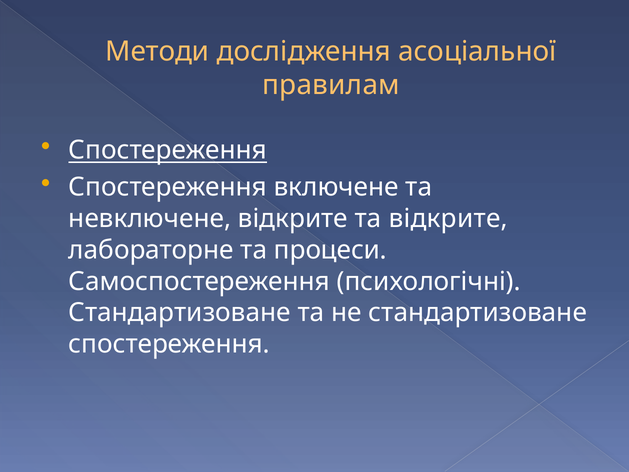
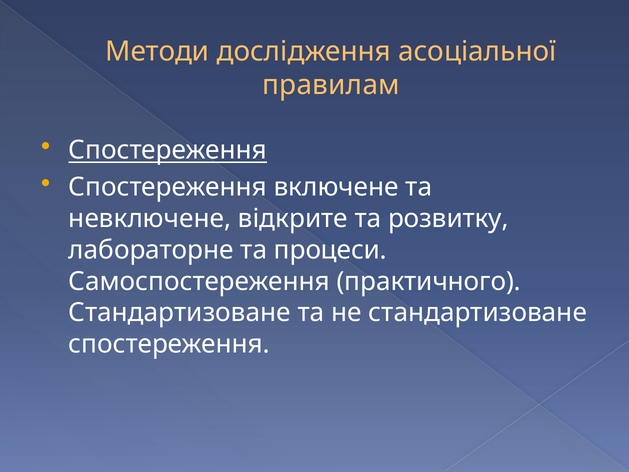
та відкрите: відкрите -> розвитку (448, 218)
психологічні: психологічні -> практичного (429, 281)
